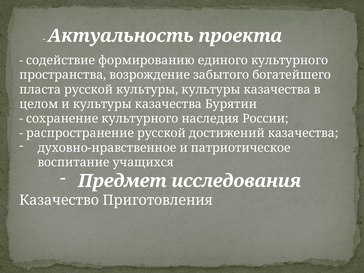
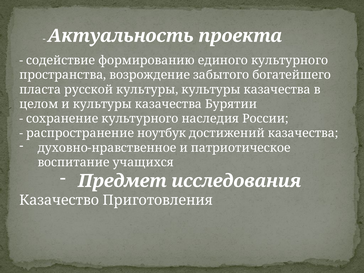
распространение русской: русской -> ноутбук (162, 133)
